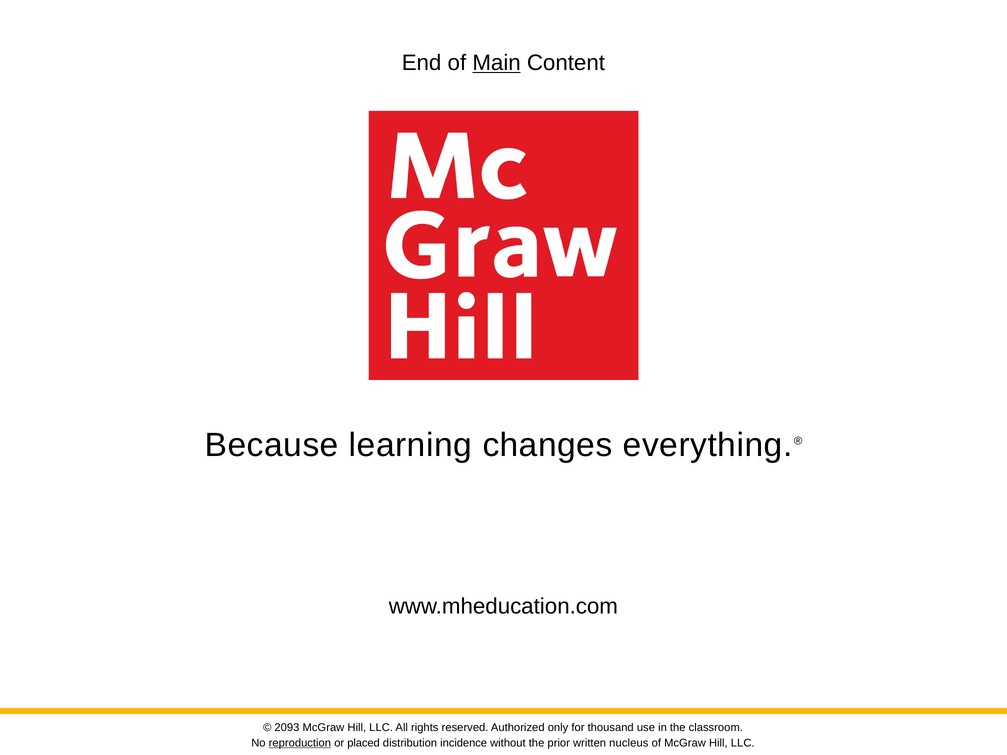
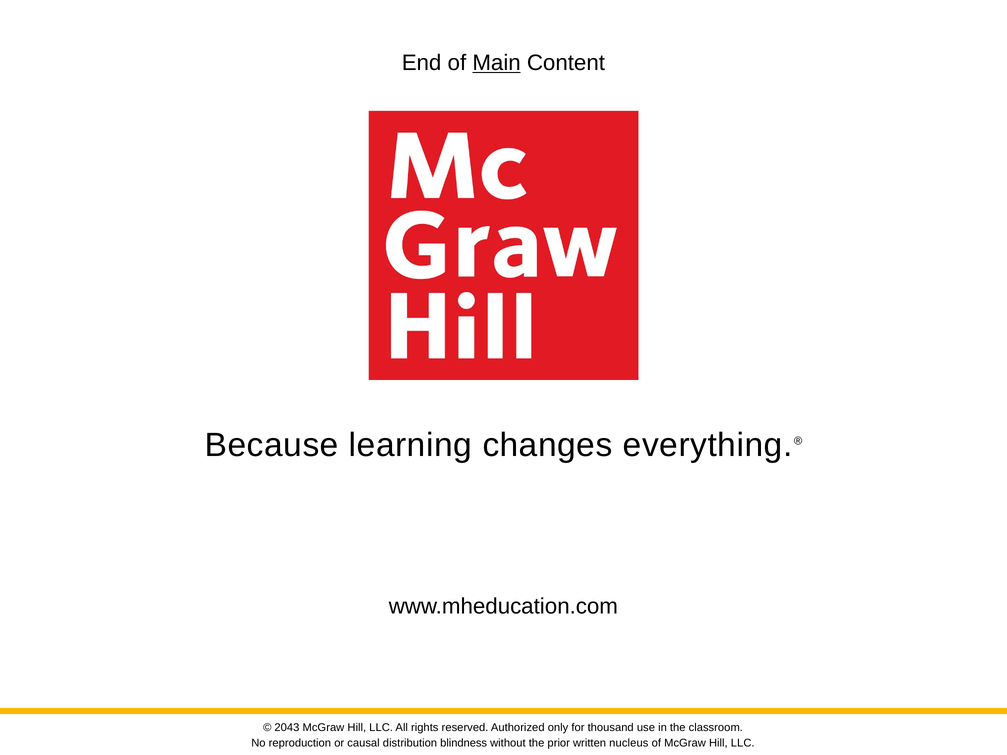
2093: 2093 -> 2043 (287, 728)
reproduction underline: present -> none (300, 743)
placed: placed -> causal (364, 743)
incidence: incidence -> blindness (464, 743)
